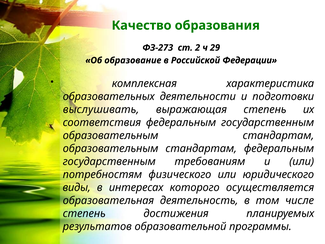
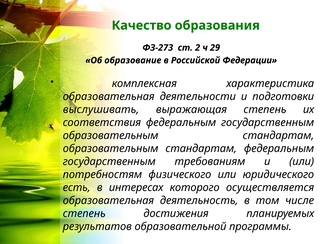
образовательных: образовательных -> образовательная (109, 96)
виды: виды -> есть (77, 187)
